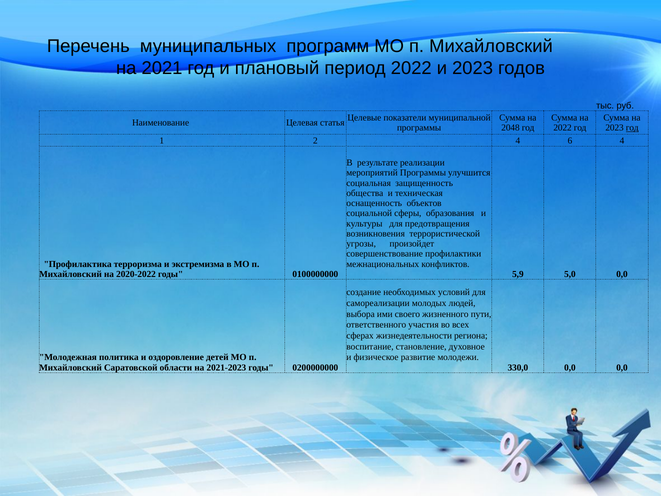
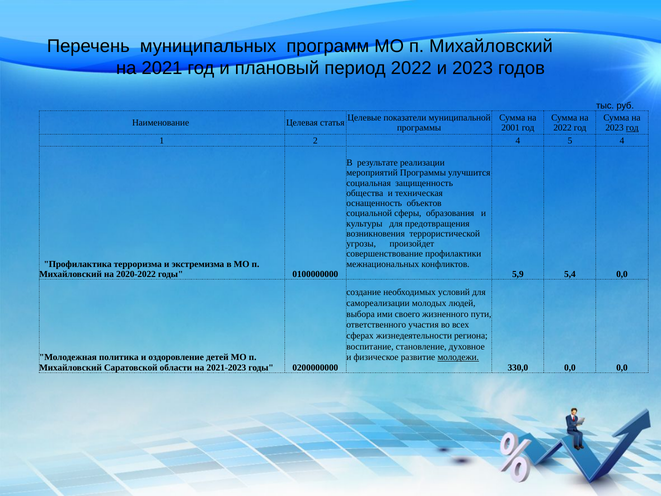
2048: 2048 -> 2001 (510, 128)
6: 6 -> 5 (570, 140)
5,0: 5,0 -> 5,4 (570, 274)
молодежи underline: none -> present (458, 357)
